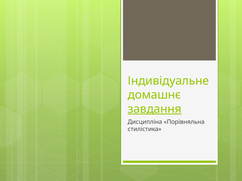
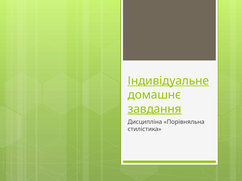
Індивідуальне underline: none -> present (168, 81)
